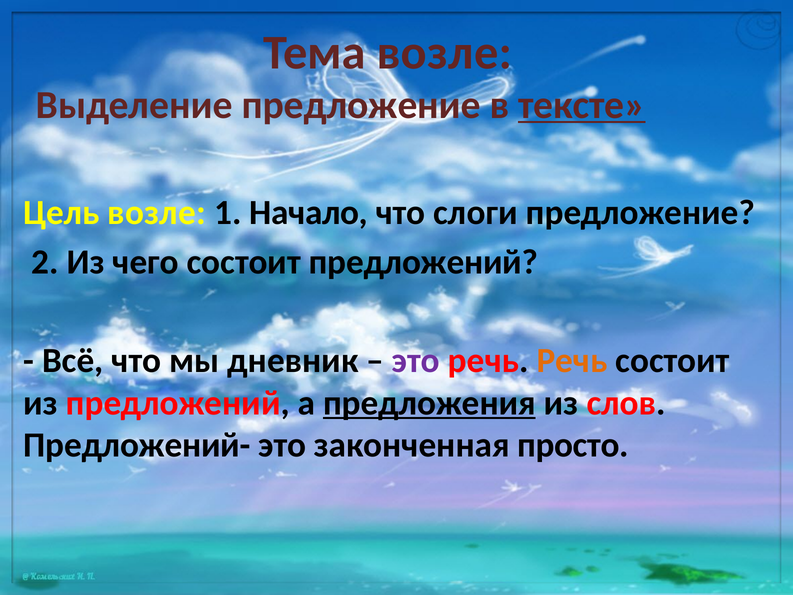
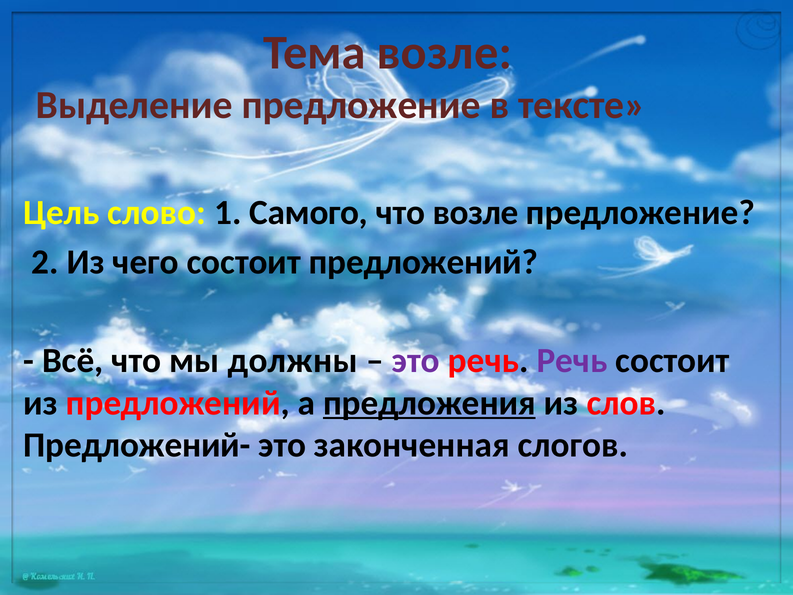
тексте underline: present -> none (582, 105)
Цель возле: возле -> слово (157, 212)
Начало: Начало -> Самого (309, 212)
что слоги: слоги -> возле (476, 212)
дневник: дневник -> должны (293, 361)
Речь colour: orange -> purple (572, 361)
просто: просто -> слогов (573, 445)
